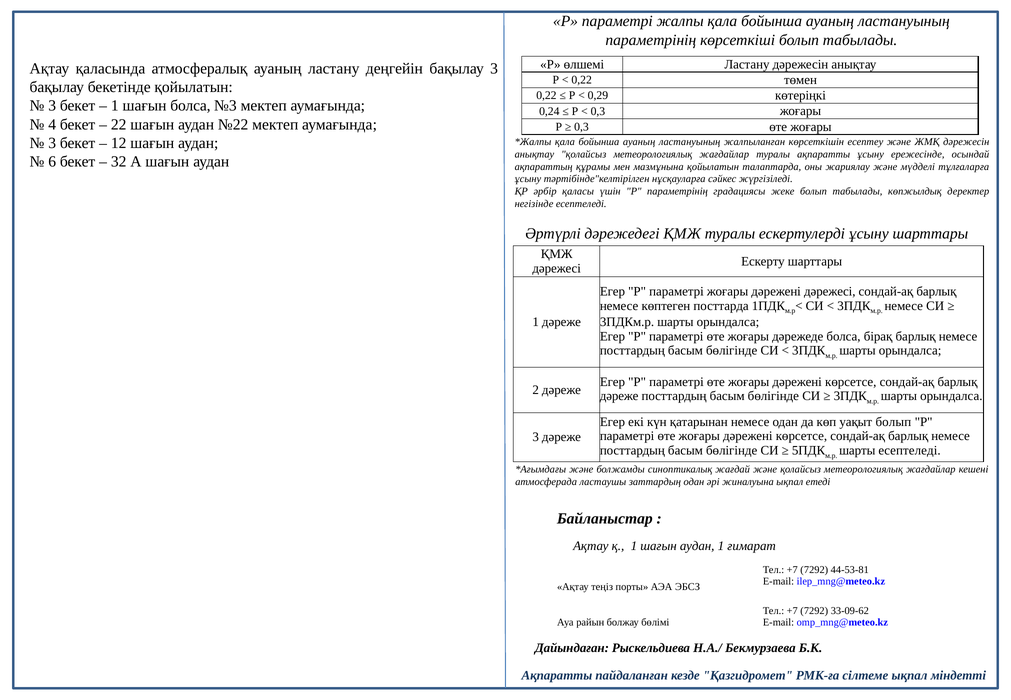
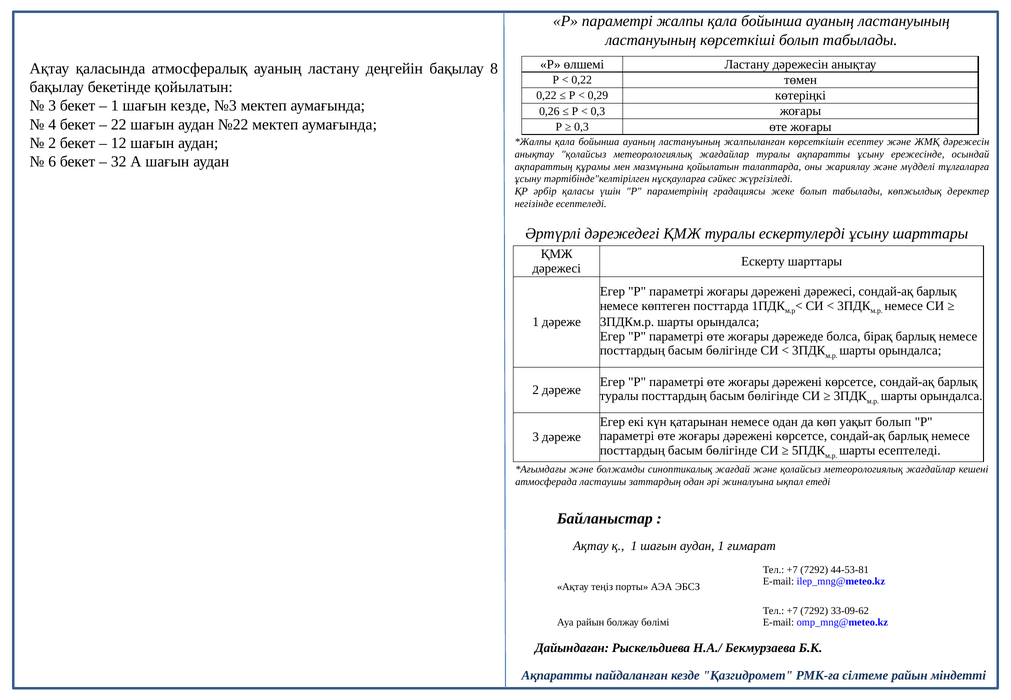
параметрінің: параметрінің -> ластануының (651, 40)
бақылау 3: 3 -> 8 (494, 68)
шағын болса: болса -> кезде (190, 106)
0,24: 0,24 -> 0,26 (549, 111)
3: 3 -> 2 (52, 143)
дәреже: дәреже -> туралы (619, 396)
сілтеме ықпал: ықпал -> райын (910, 675)
